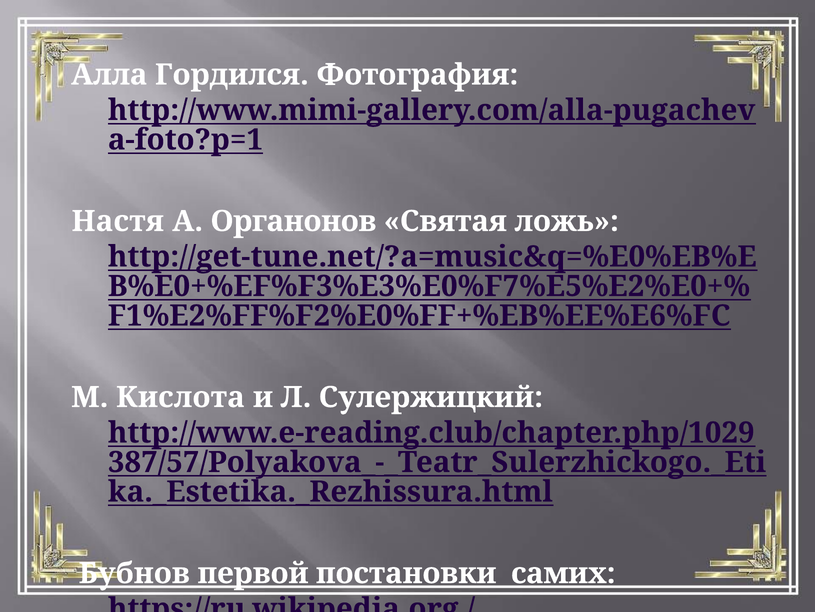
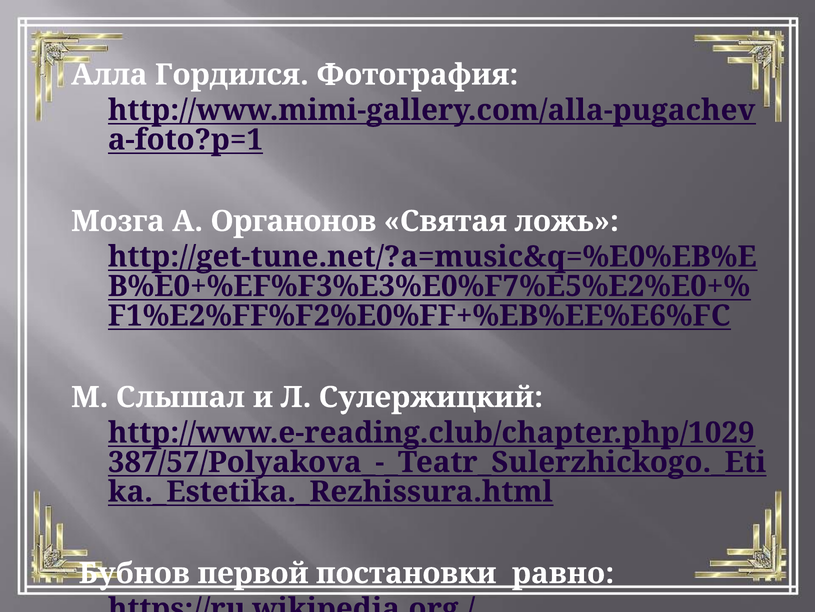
Настя: Настя -> Мозга (118, 221)
Кислота: Кислота -> Слышал (180, 397)
самих: самих -> равно (563, 573)
